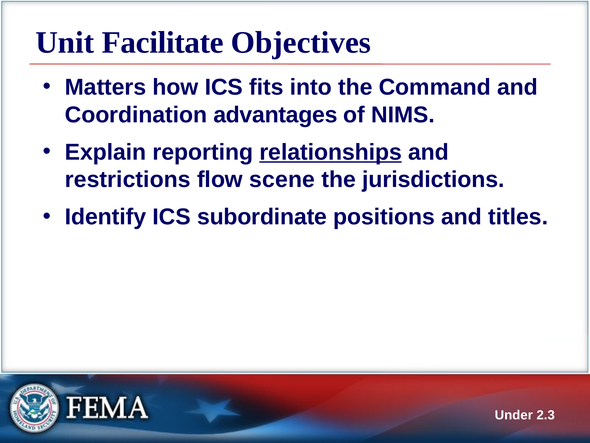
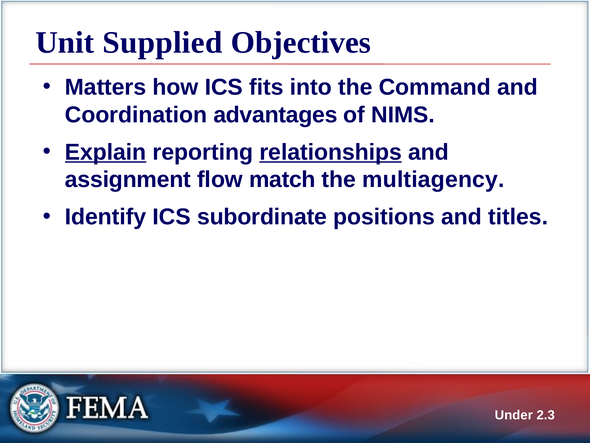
Facilitate: Facilitate -> Supplied (162, 42)
Explain underline: none -> present (106, 152)
restrictions: restrictions -> assignment (128, 180)
scene: scene -> match (282, 180)
jurisdictions: jurisdictions -> multiagency (433, 180)
